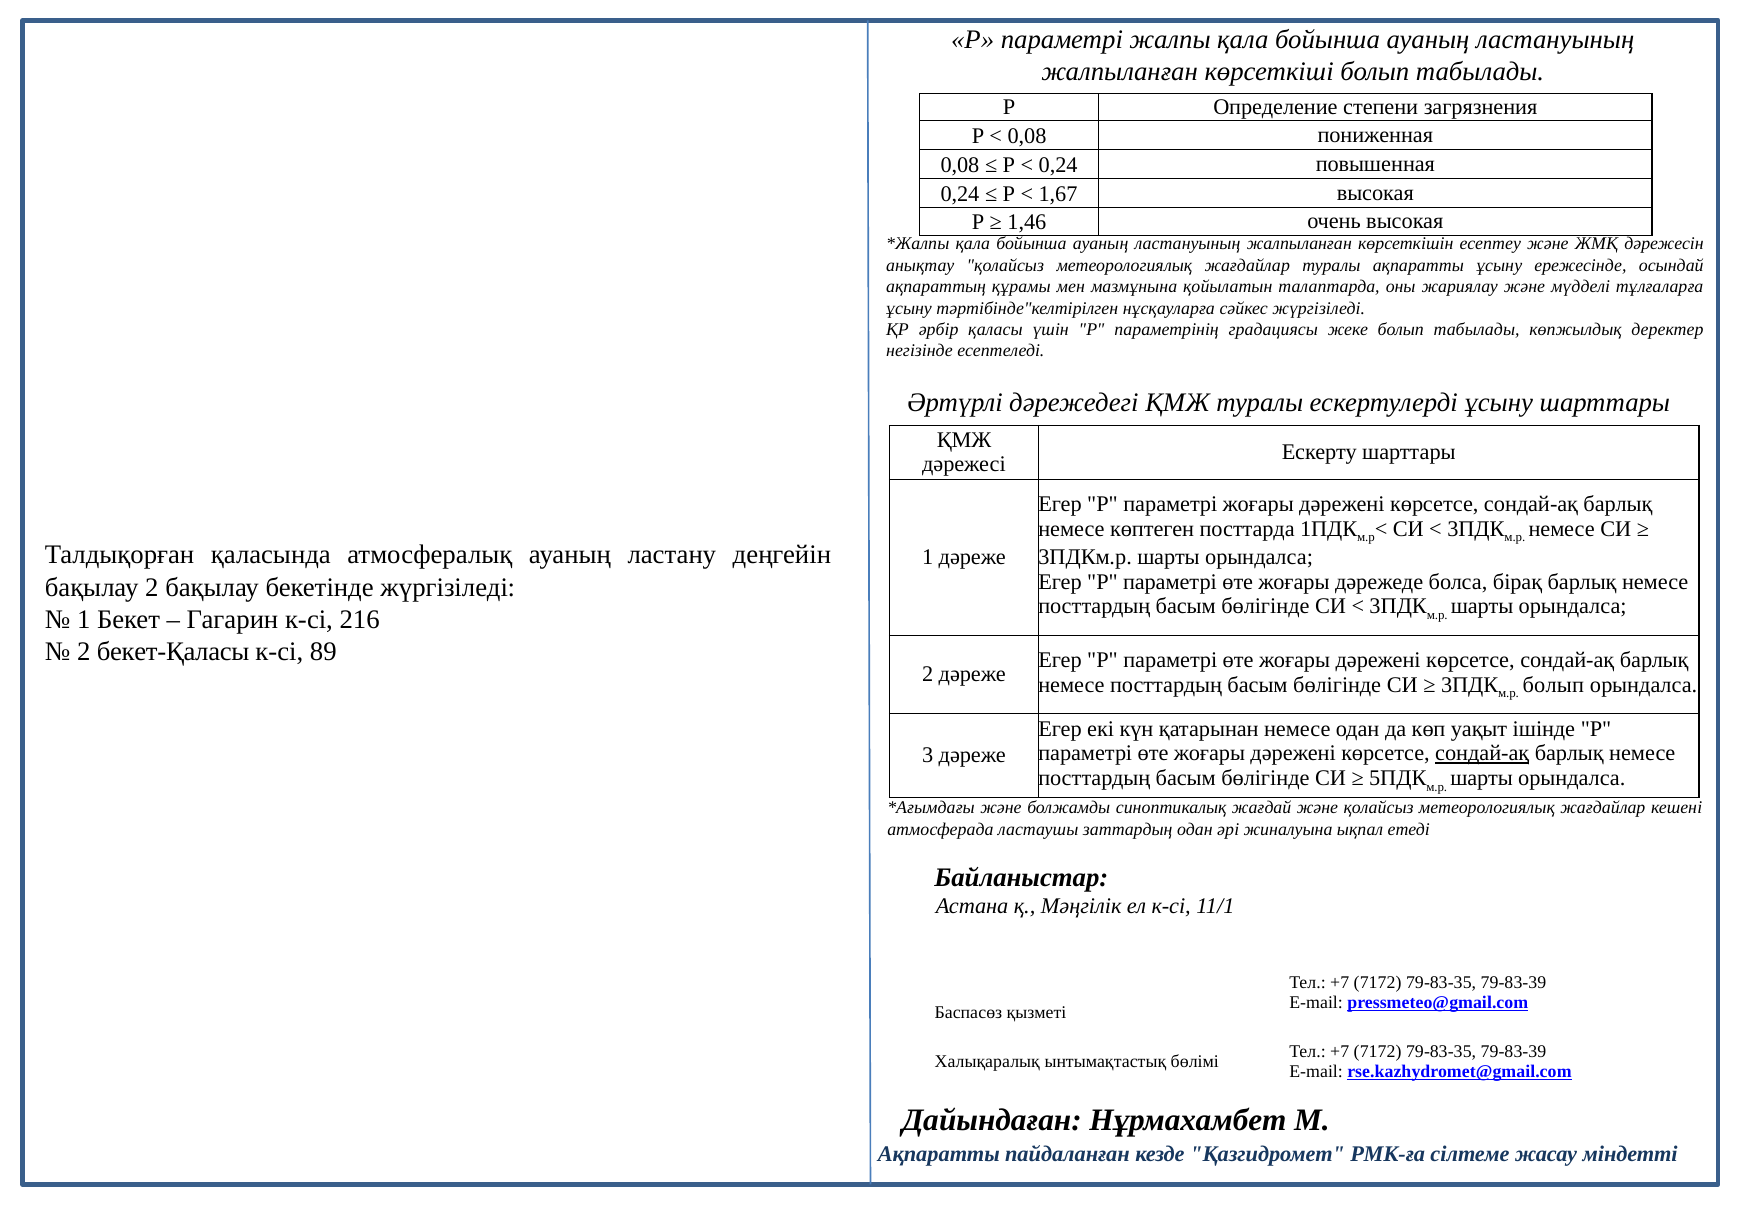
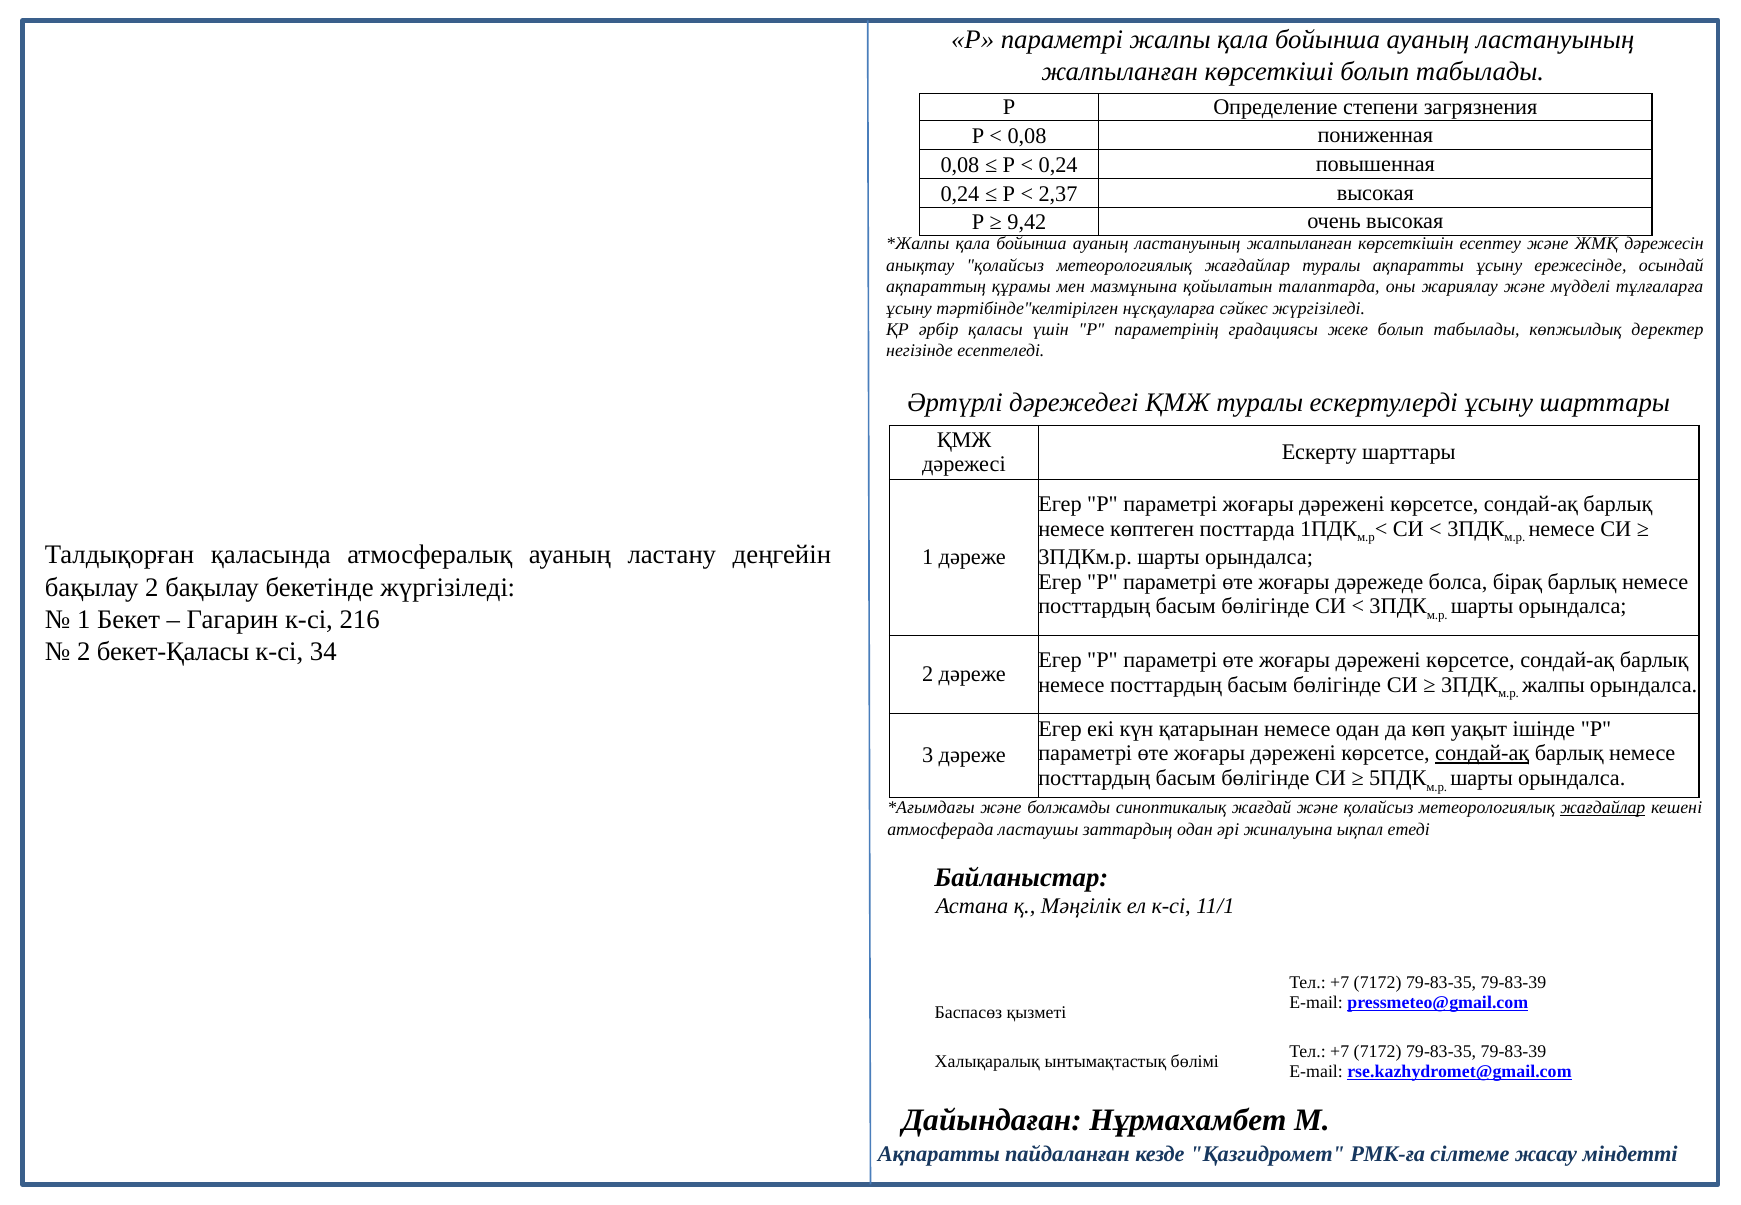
1,67: 1,67 -> 2,37 (1058, 194)
1,46: 1,46 -> 9,42 (1027, 222)
89: 89 -> 34 (323, 652)
болып: болып -> жалпы (1554, 685)
жағдайлар underline: none -> present (1603, 808)
